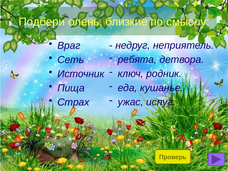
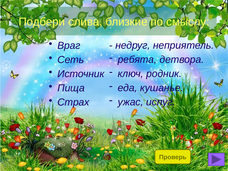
олень: олень -> слива (85, 22)
